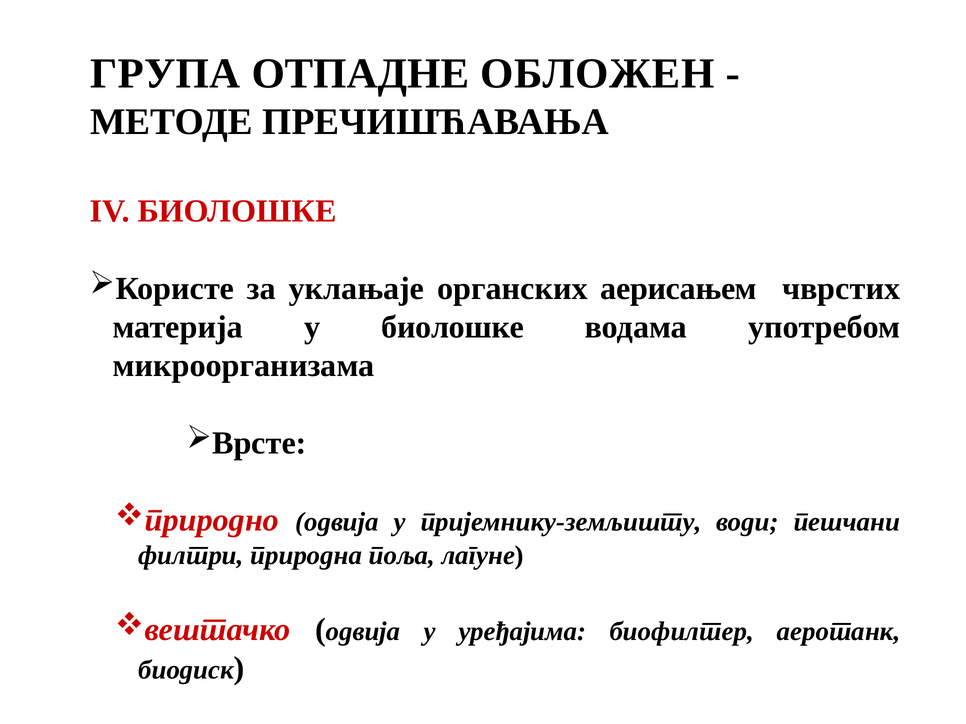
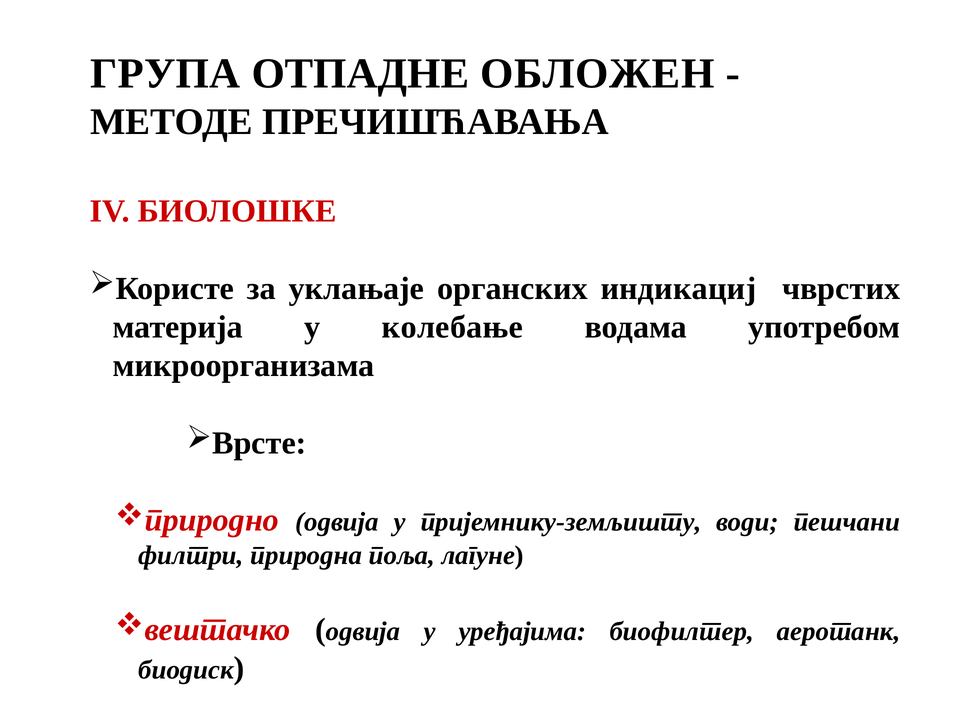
аерисањем: аерисањем -> индикациј (678, 289)
биoлoшке: биoлoшке -> колебање (452, 327)
